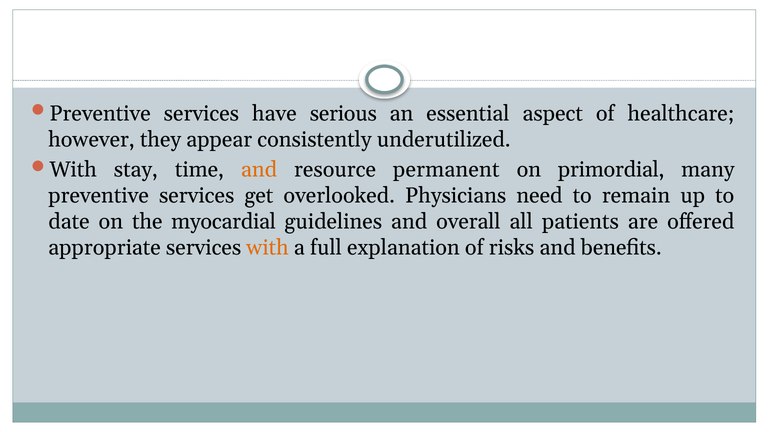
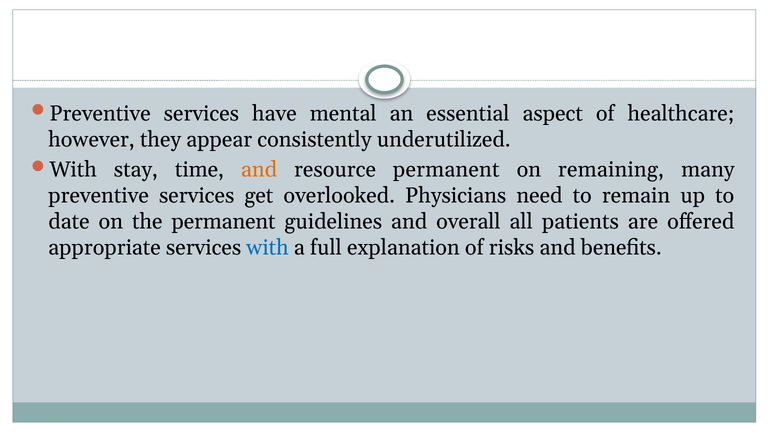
serious: serious -> mental (343, 114)
primordial: primordial -> remaining (611, 170)
the myocardial: myocardial -> permanent (224, 222)
with colour: orange -> blue (268, 248)
